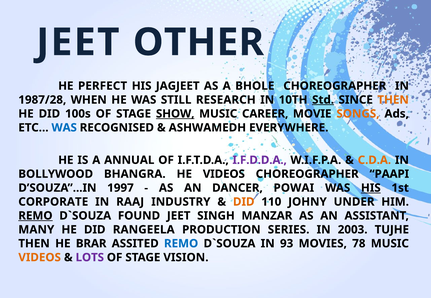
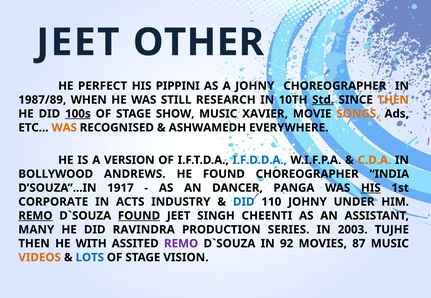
JAGJEET: JAGJEET -> PIPPINI (178, 86)
A BHOLE: BHOLE -> JOHNY (255, 86)
1987/28: 1987/28 -> 1987/89 (42, 100)
100s underline: none -> present (78, 114)
SHOW underline: present -> none (175, 114)
CAREER: CAREER -> XAVIER (265, 114)
WAS colour: blue -> orange (64, 128)
ANNUAL: ANNUAL -> VERSION (129, 160)
I.F.D.D.A colour: purple -> blue (260, 160)
BHANGRA: BHANGRA -> ANDREWS (135, 174)
HE VIDEOS: VIDEOS -> FOUND (224, 174)
PAAPI: PAAPI -> INDIA (389, 174)
1997: 1997 -> 1917 (120, 188)
POWAI: POWAI -> PANGA (294, 188)
RAAJ: RAAJ -> ACTS (130, 202)
DID colour: orange -> blue (244, 202)
FOUND underline: none -> present (139, 216)
MANZAR: MANZAR -> CHEENTI (267, 216)
RANGEELA: RANGEELA -> RAVINDRA (144, 230)
BRAR: BRAR -> WITH (91, 244)
REMO colour: blue -> purple (181, 244)
93: 93 -> 92 (287, 244)
78: 78 -> 87 (359, 244)
LOTS colour: purple -> blue (90, 258)
